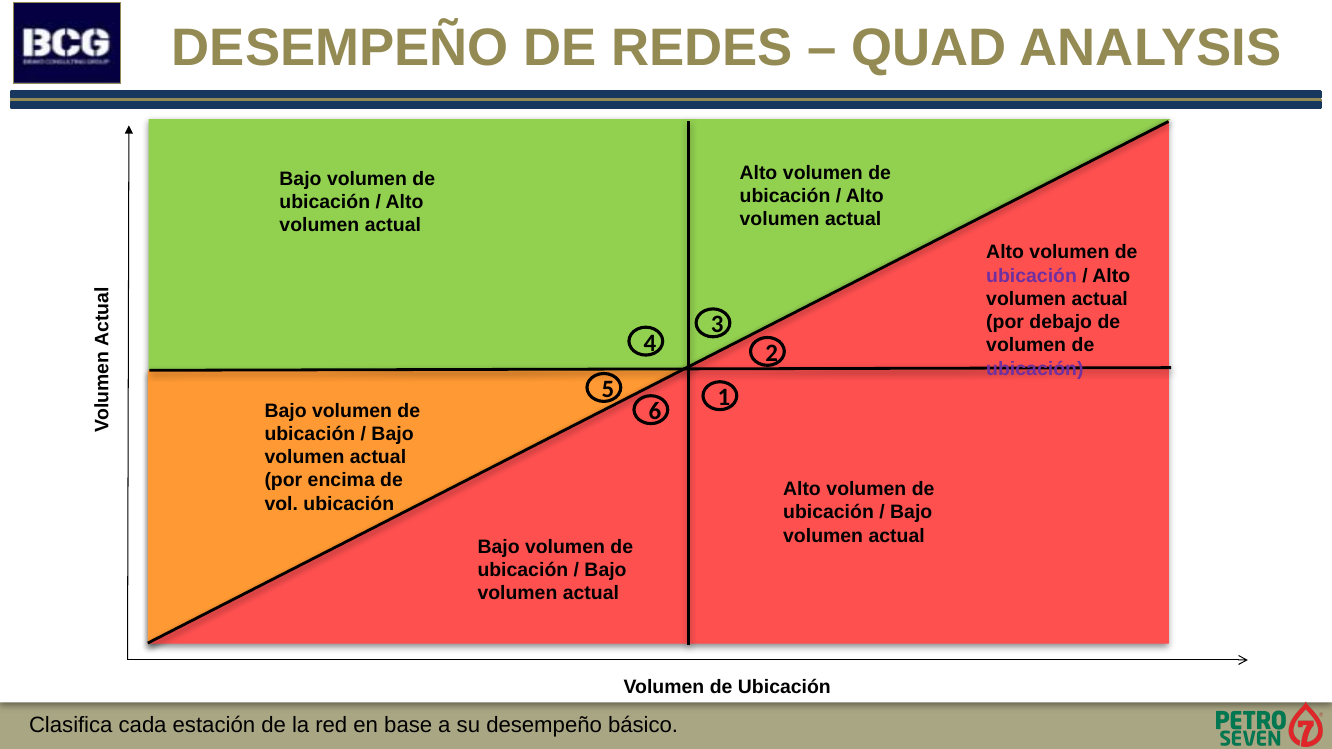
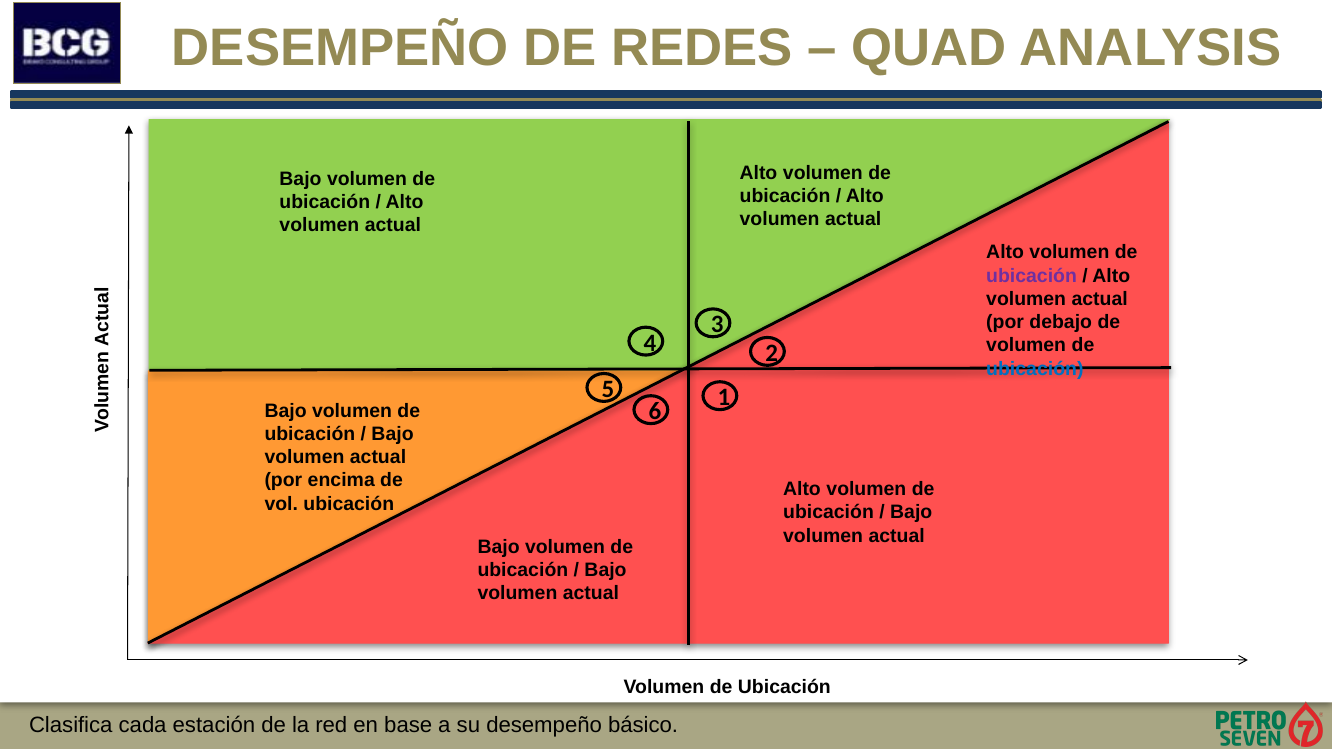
ubicación colour: purple -> blue (1035, 369)
